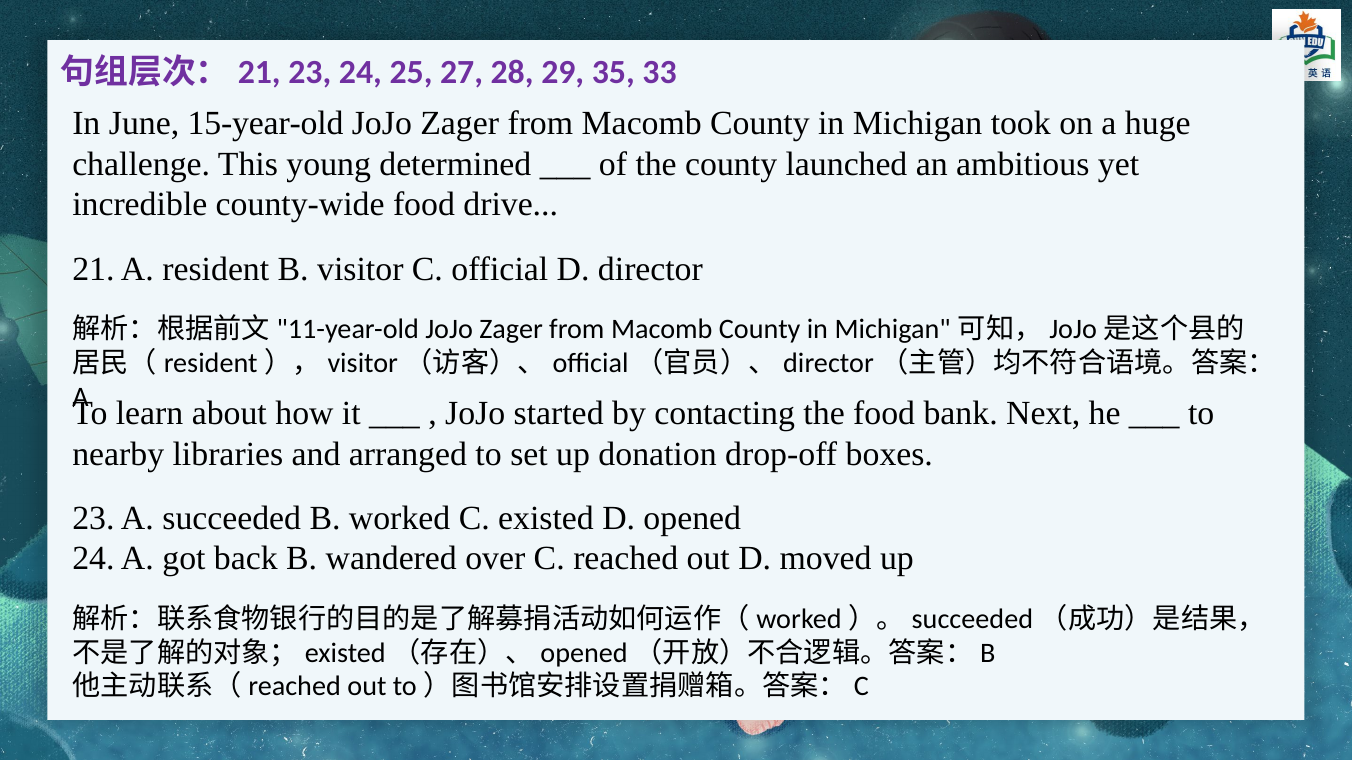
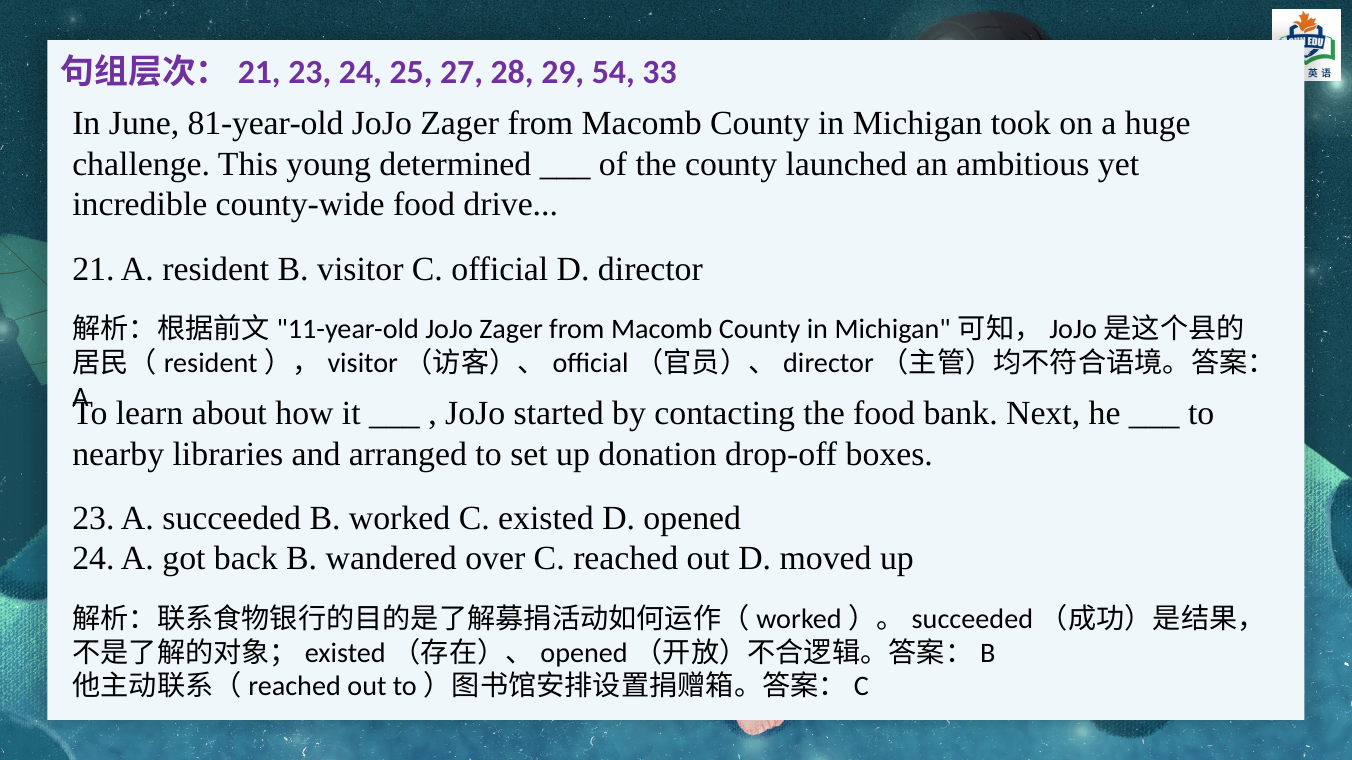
35: 35 -> 54 (613, 73)
15-year-old: 15-year-old -> 81-year-old (266, 124)
